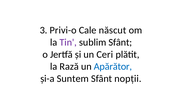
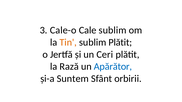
Privi-o: Privi-o -> Cale-o (63, 30)
Cale născut: născut -> sublim (113, 30)
Tin colour: purple -> orange (68, 42)
sublim Sfânt: Sfânt -> Plătit (120, 42)
nopții: nopții -> orbirii (128, 79)
